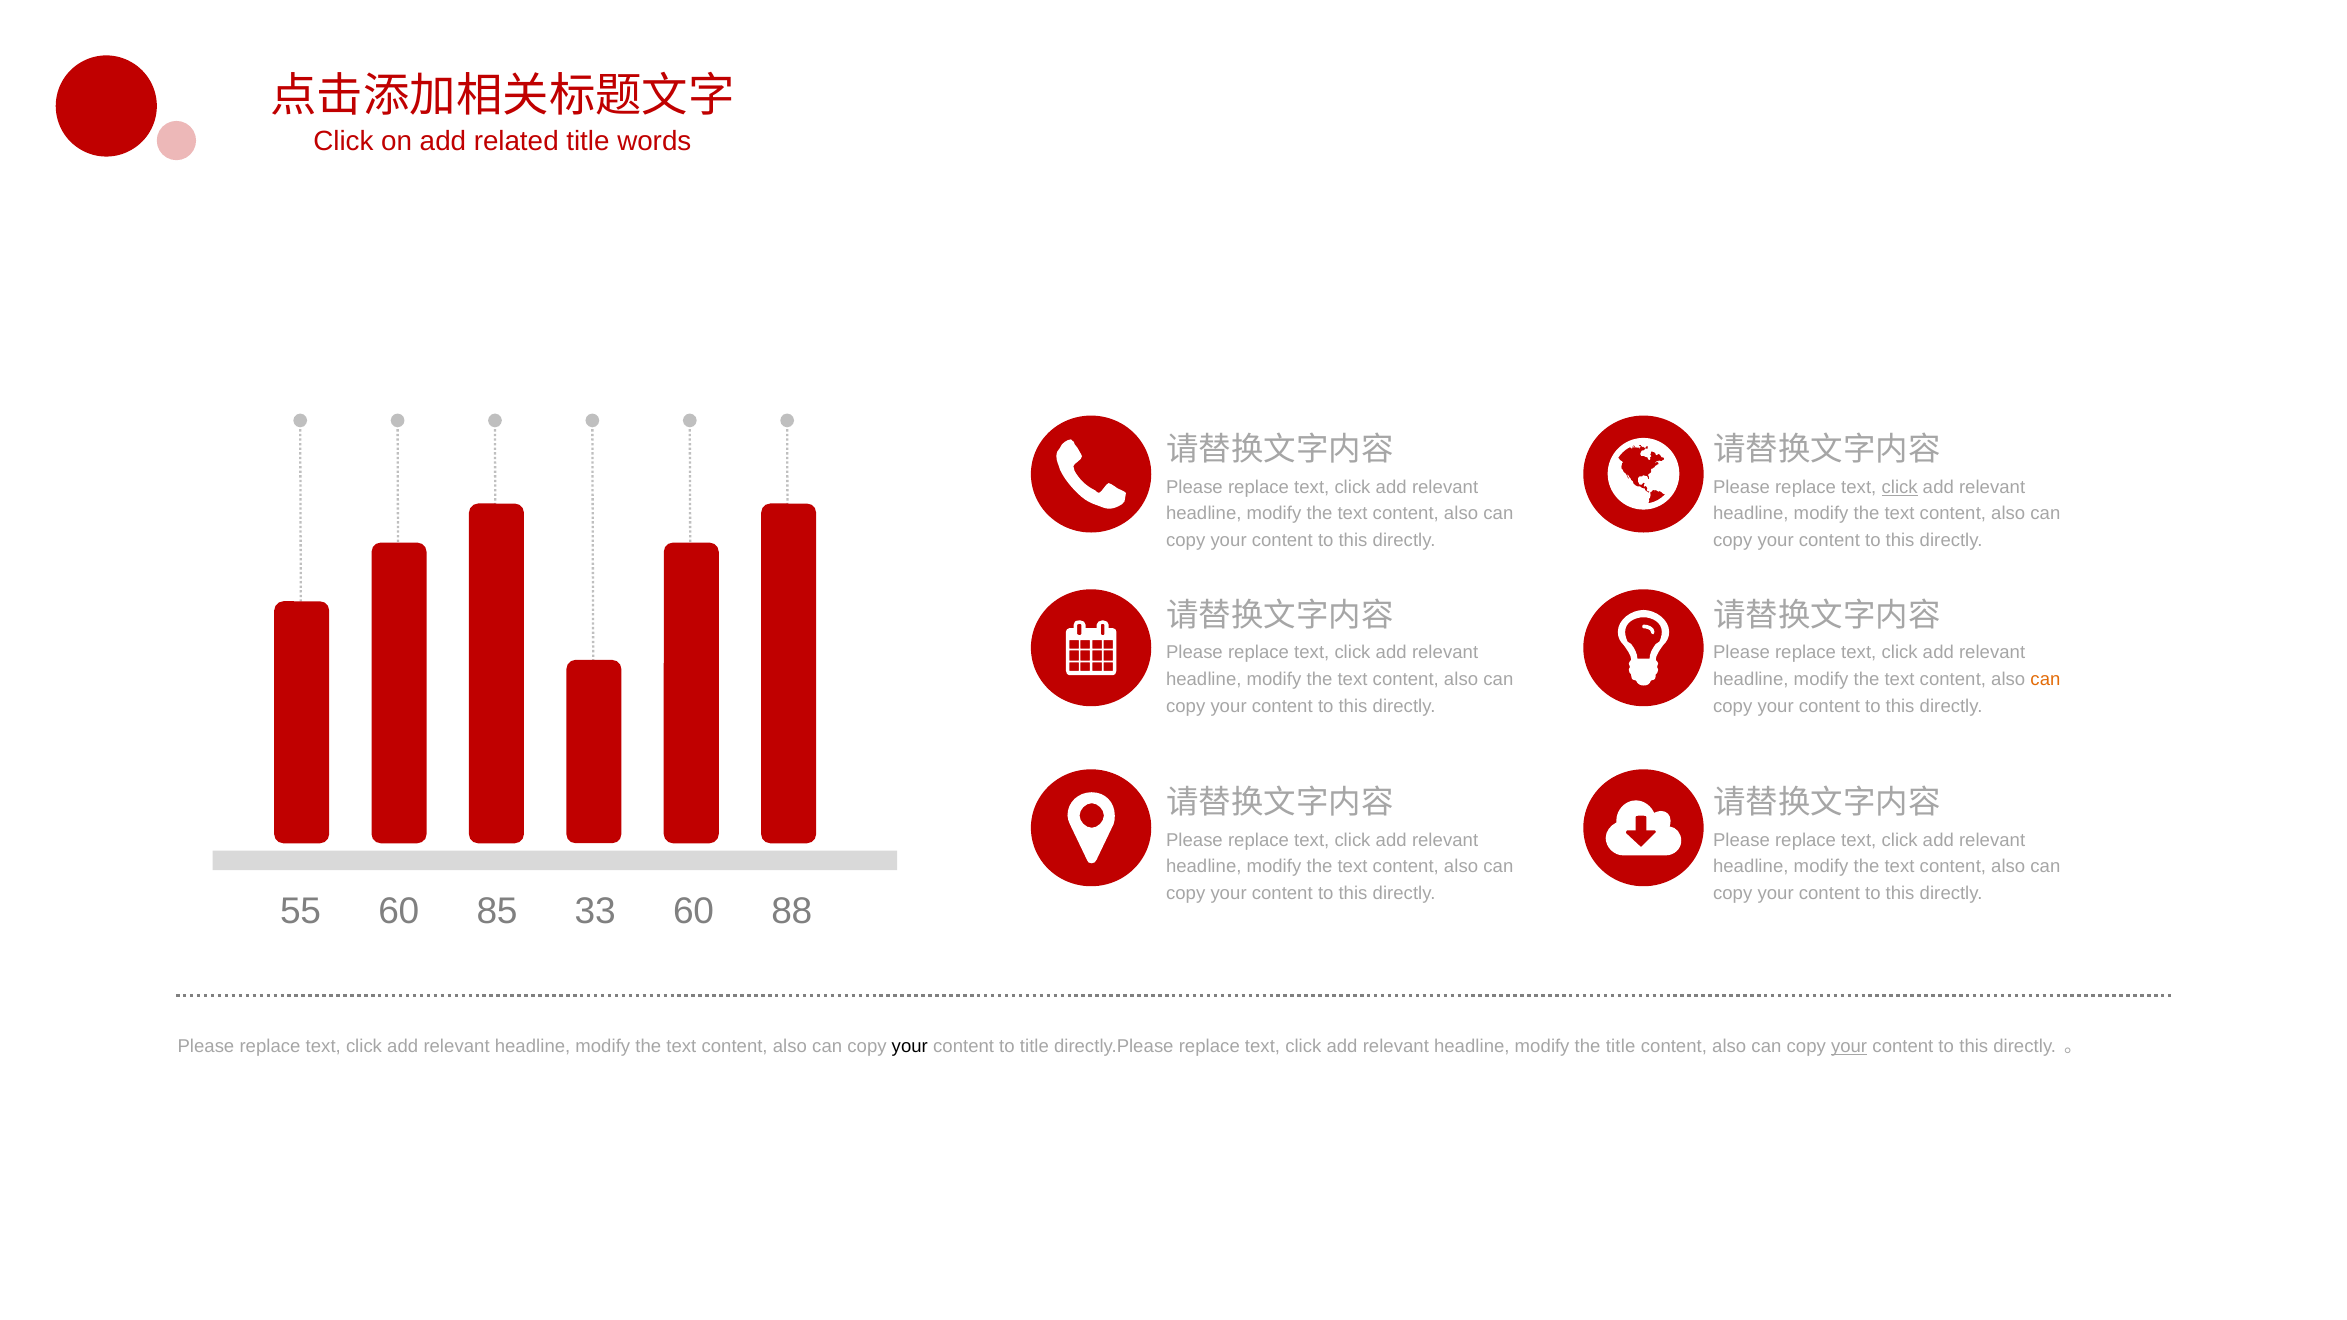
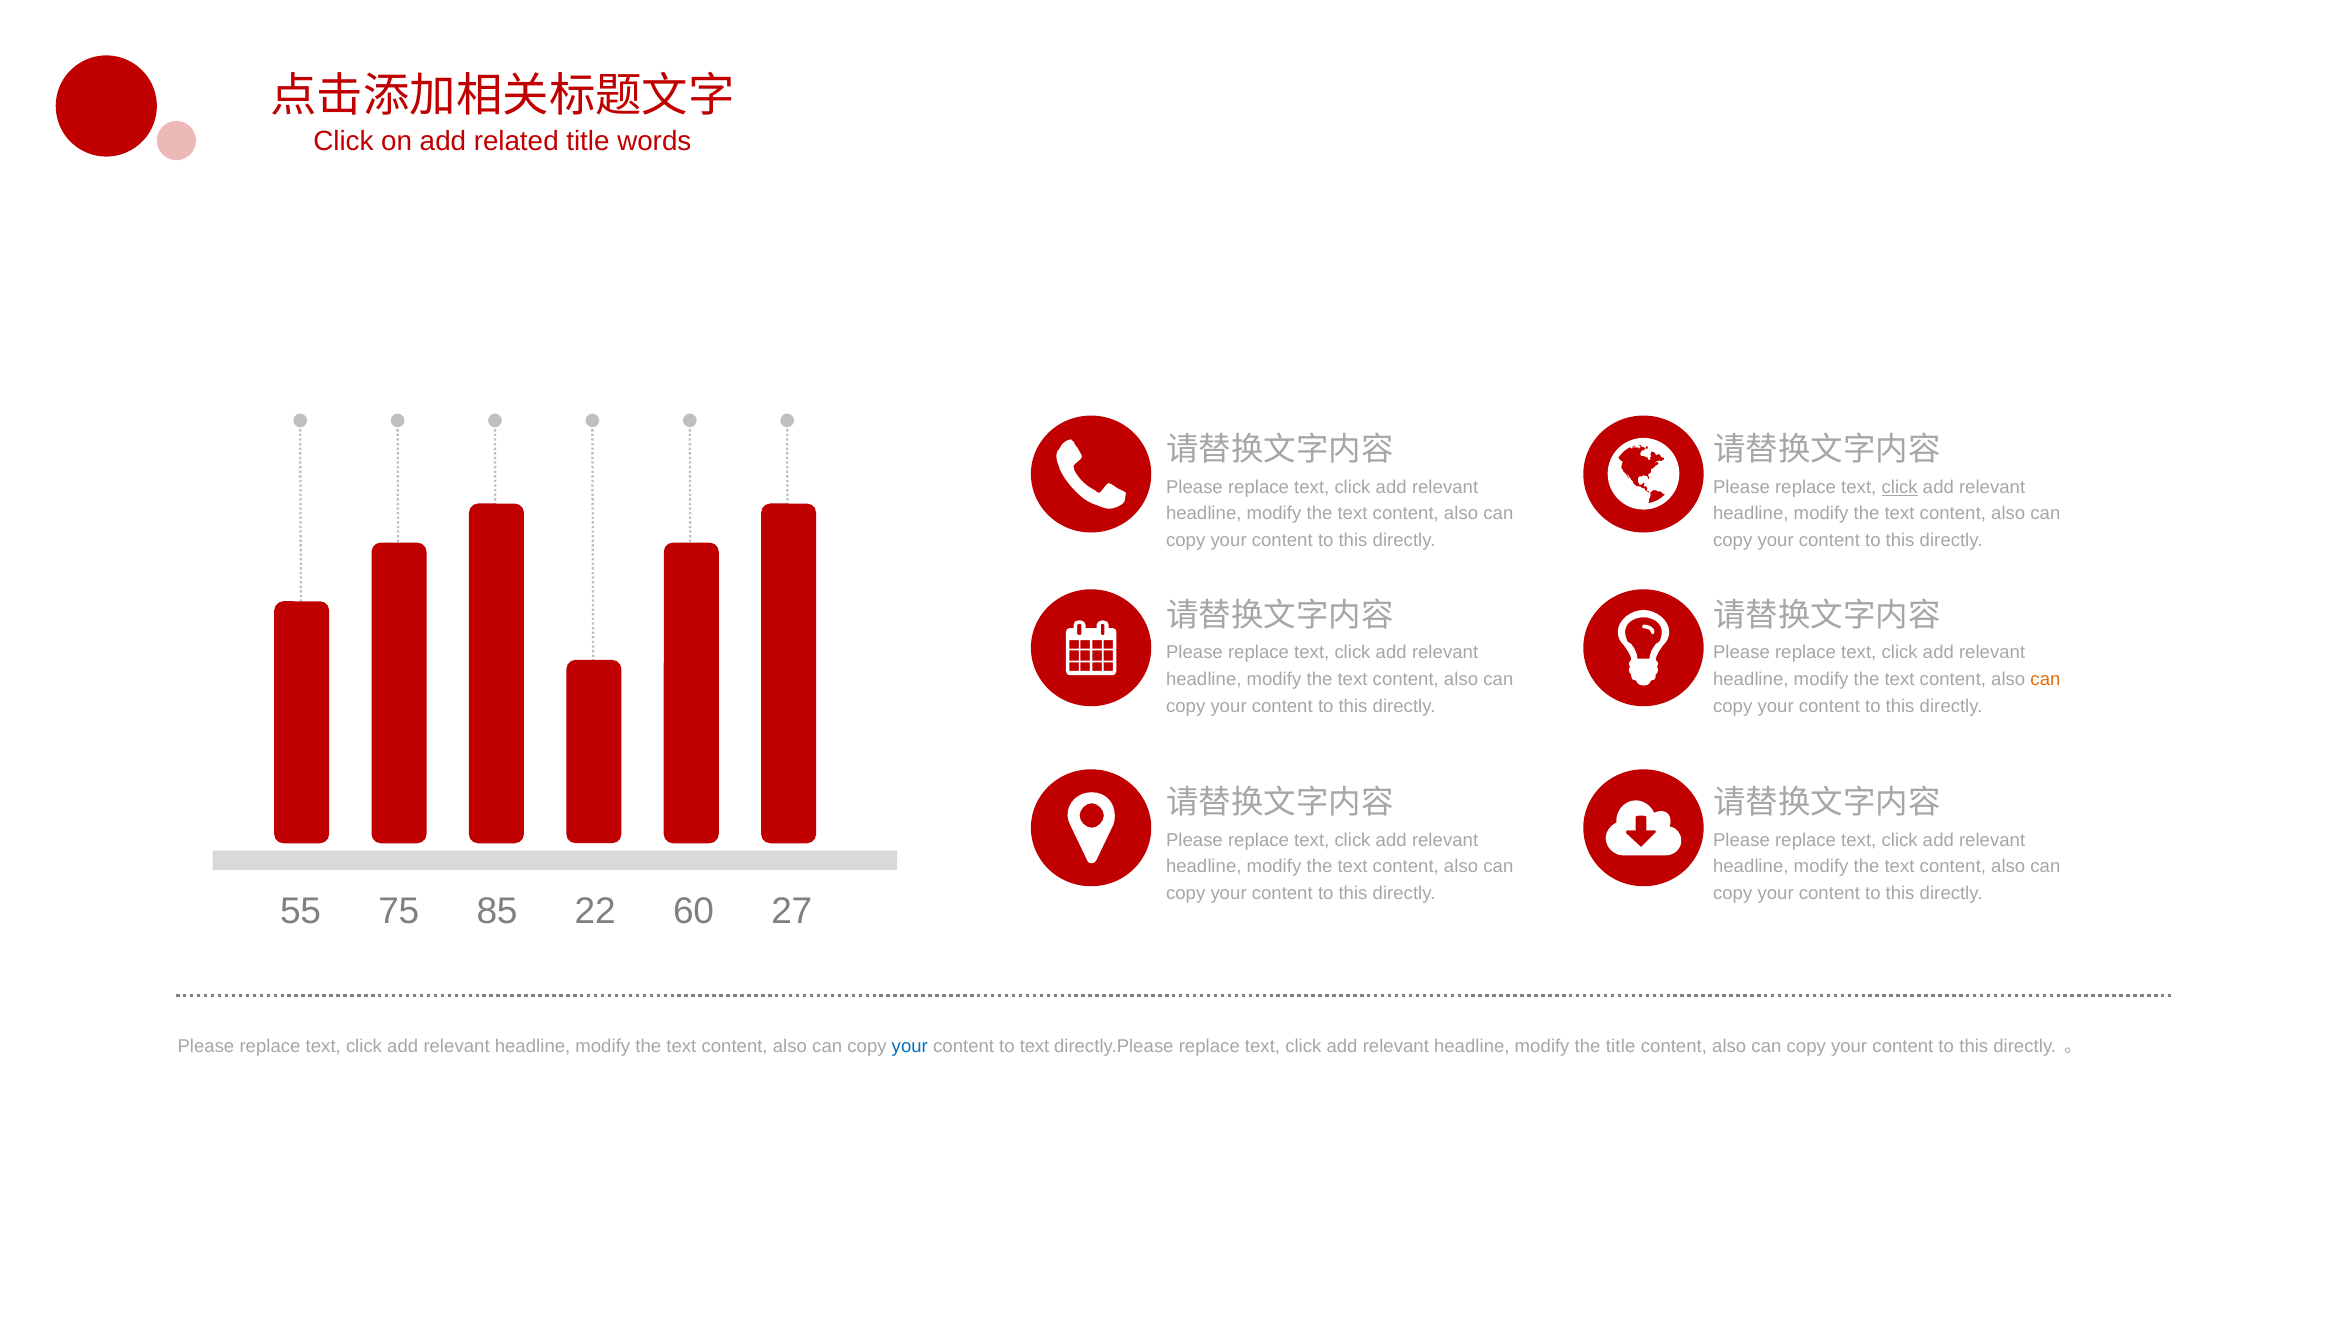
55 60: 60 -> 75 (399, 912)
33: 33 -> 22 (595, 912)
88: 88 -> 27 (792, 912)
your colour: black -> blue (910, 1047)
to title: title -> text (1035, 1047)
your underline: present -> none (1849, 1047)
